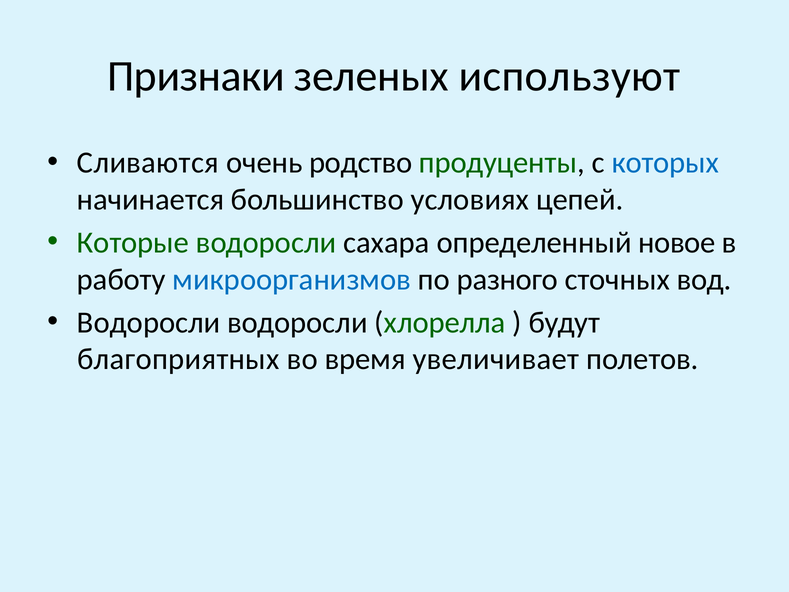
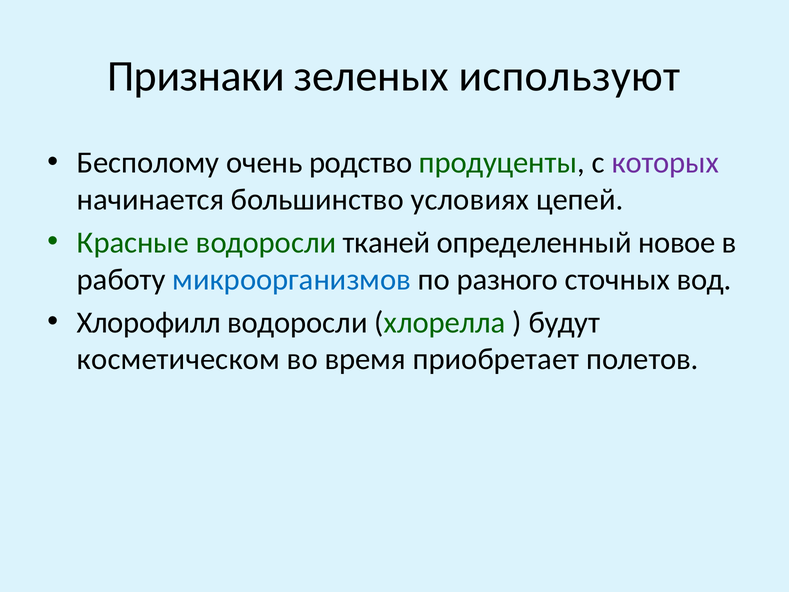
Сливаются: Сливаются -> Бесполому (148, 163)
которых colour: blue -> purple (665, 163)
Которые: Которые -> Красные (133, 242)
сахара: сахара -> тканей (387, 242)
Водоросли: Водоросли -> Хлорофилл (149, 322)
благоприятных: благоприятных -> косметическом (178, 359)
увеличивает: увеличивает -> приобретает (496, 359)
